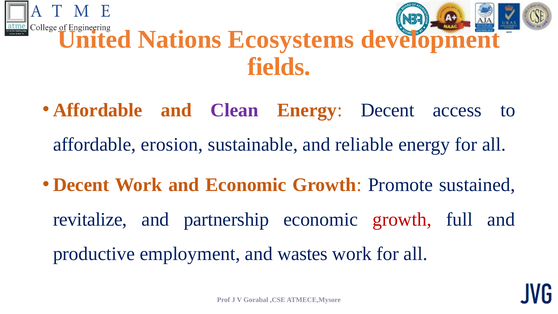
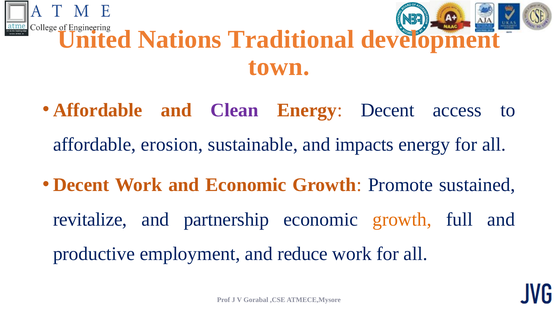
Ecosystems: Ecosystems -> Traditional (291, 39)
fields: fields -> town (279, 67)
reliable: reliable -> impacts (364, 145)
growth colour: red -> orange (402, 219)
wastes: wastes -> reduce (303, 254)
